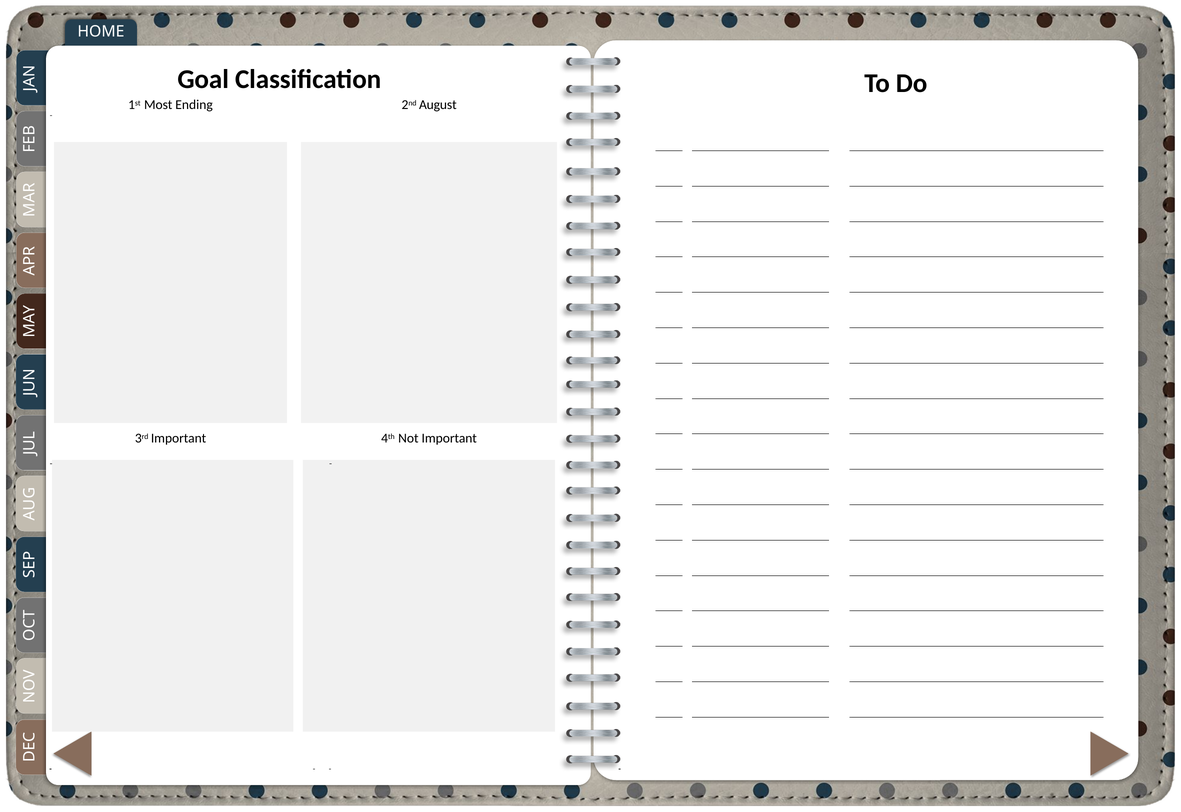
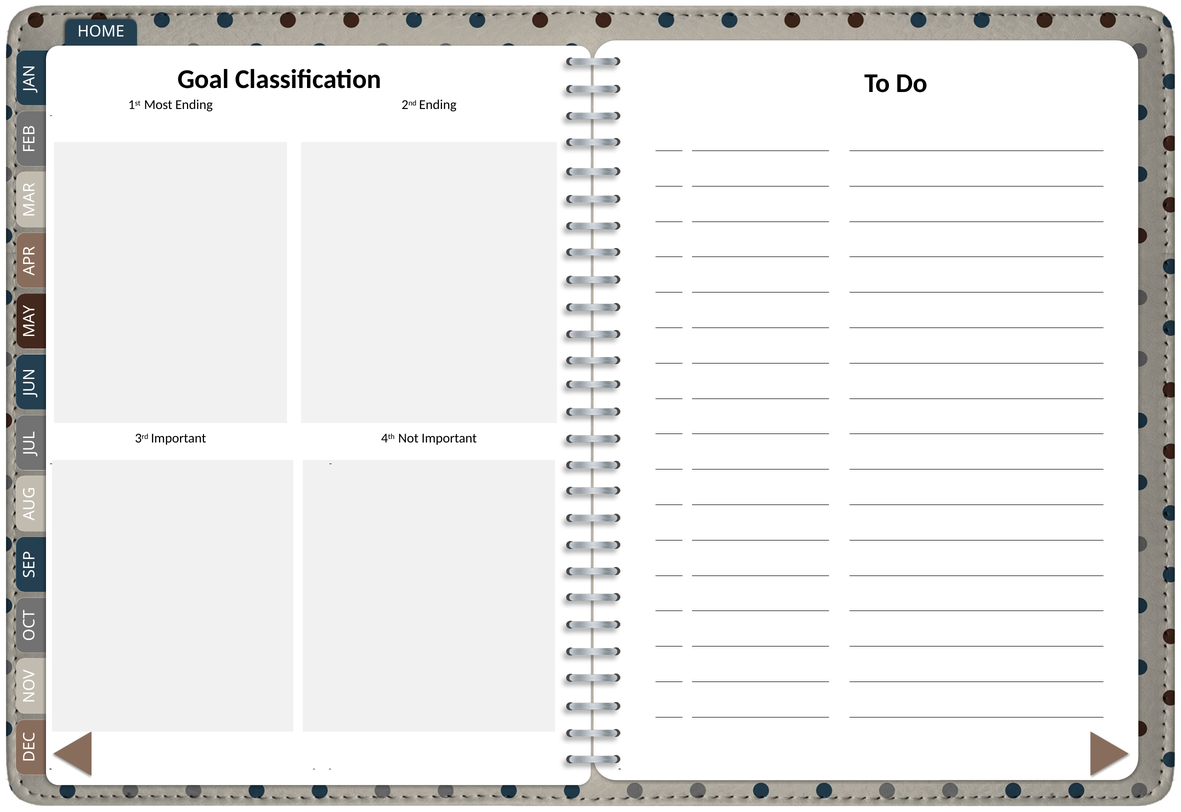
2nd August: August -> Ending (438, 105)
